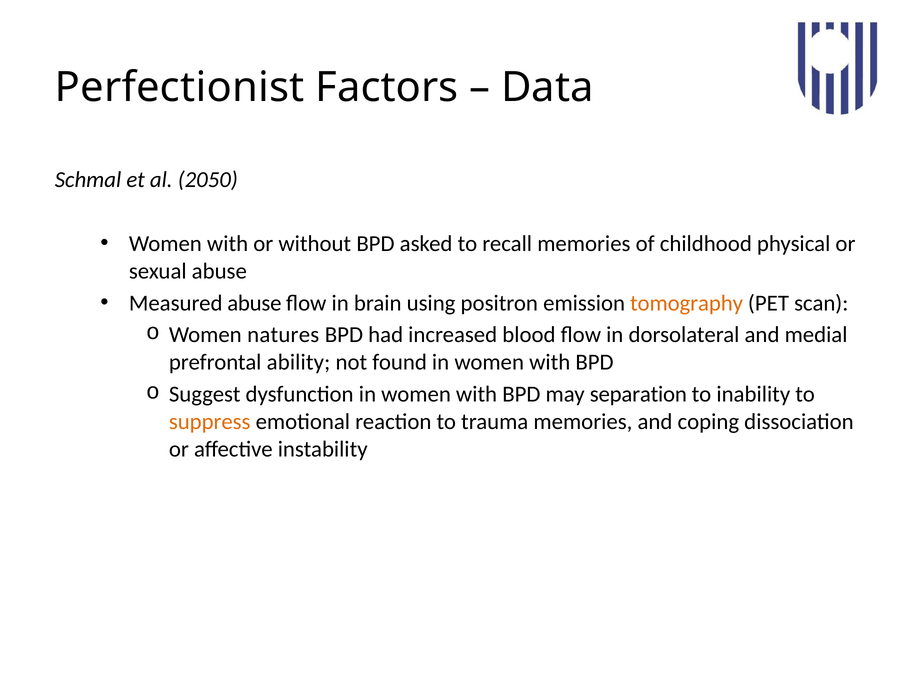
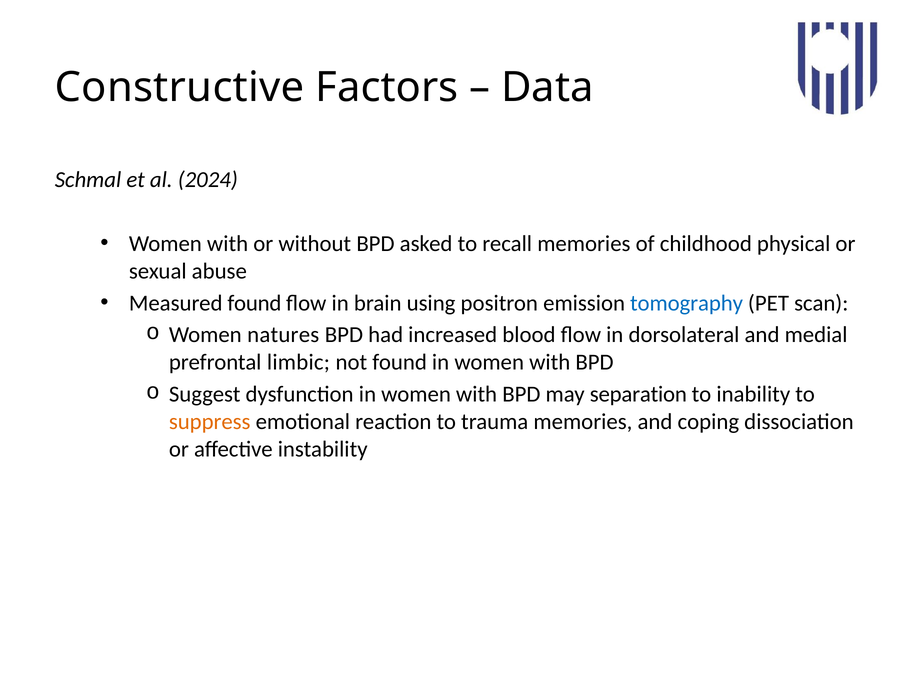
Perfectionist: Perfectionist -> Constructive (180, 87)
2050: 2050 -> 2024 (208, 180)
Measured abuse: abuse -> found (254, 303)
tomography colour: orange -> blue (687, 303)
ability: ability -> limbic (298, 362)
